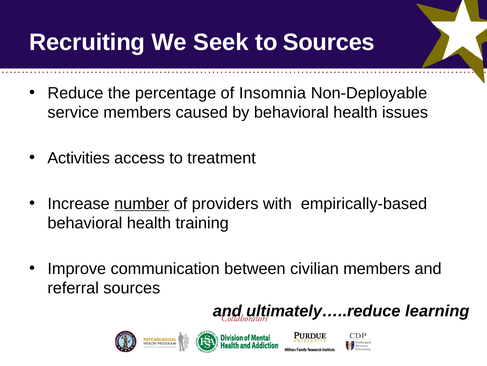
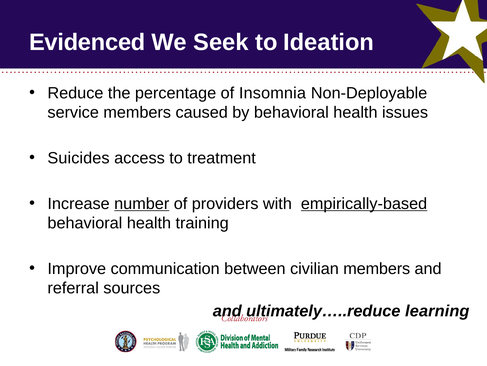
Recruiting: Recruiting -> Evidenced (87, 42)
to Sources: Sources -> Ideation (329, 42)
Activities: Activities -> Suicides (79, 158)
empirically-based underline: none -> present (364, 203)
